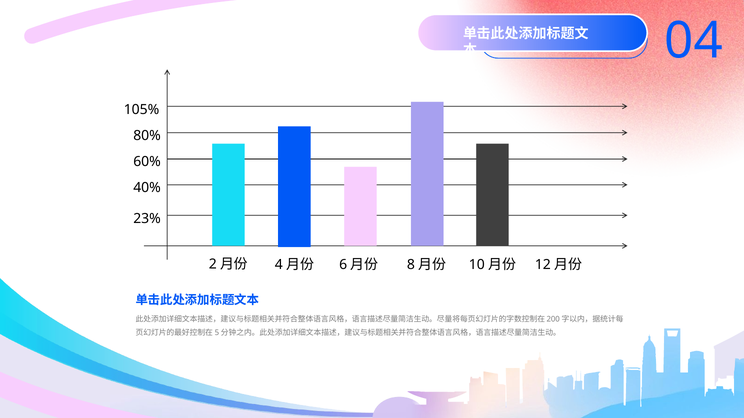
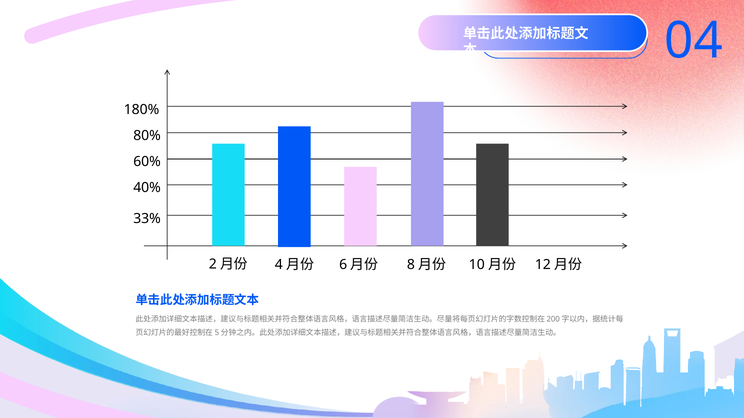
105%: 105% -> 180% (142, 110)
23%: 23% -> 33% (147, 219)
